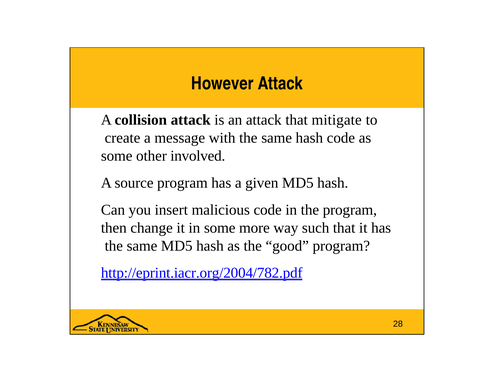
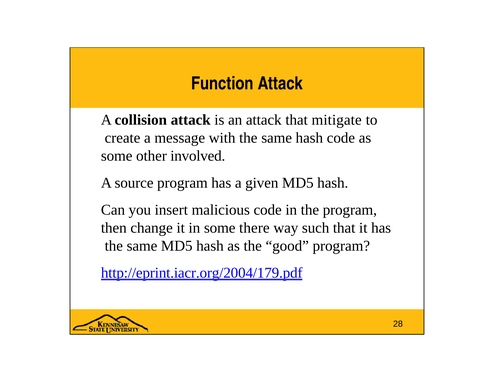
However: However -> Function (222, 83)
more: more -> there (254, 228)
http://eprint.iacr.org/2004/782.pdf: http://eprint.iacr.org/2004/782.pdf -> http://eprint.iacr.org/2004/179.pdf (202, 273)
